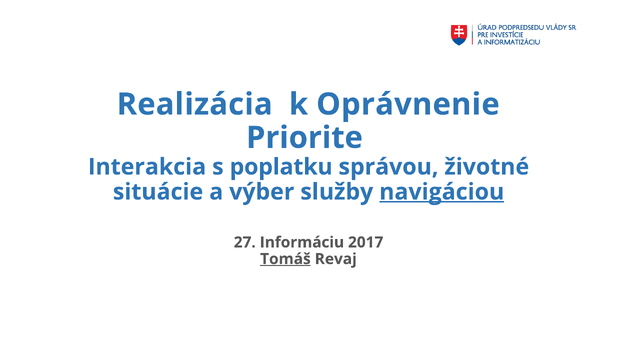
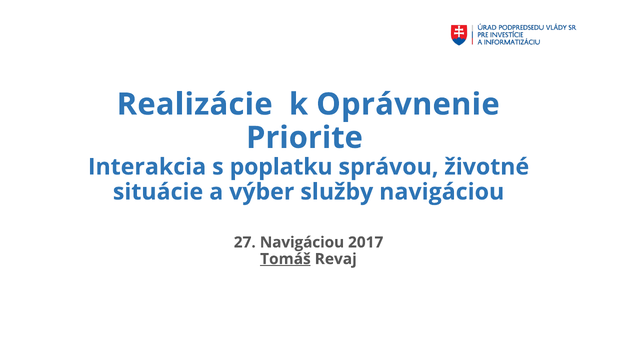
Realizácia: Realizácia -> Realizácie (195, 104)
navigáciou underline: present -> none (442, 192)
27 Informáciu: Informáciu -> Navigáciou (302, 242)
